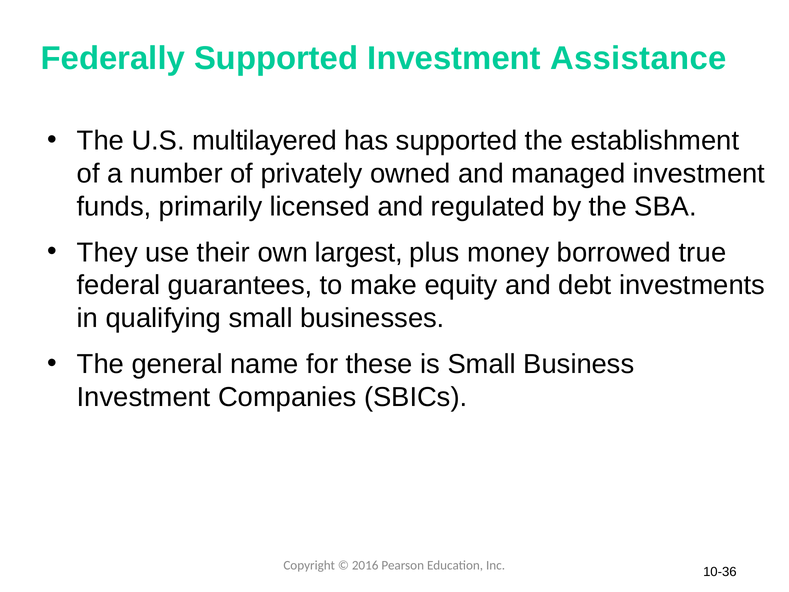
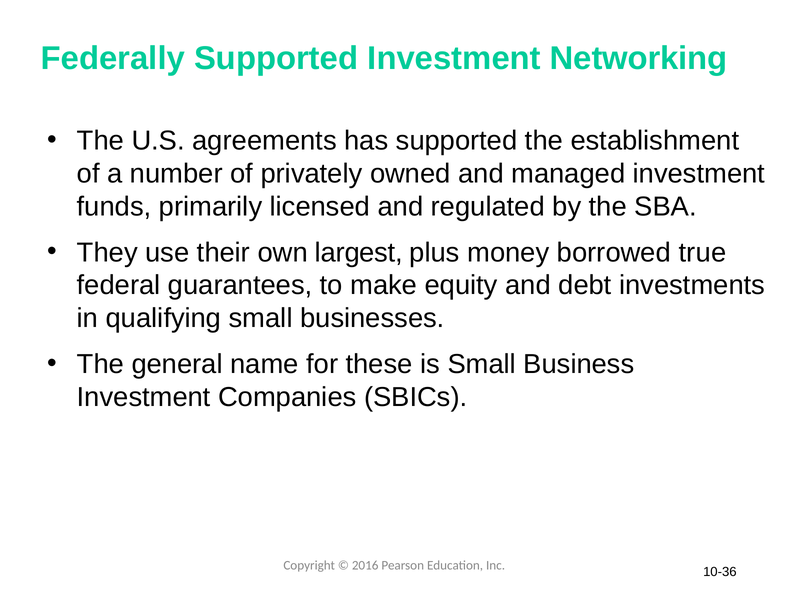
Assistance: Assistance -> Networking (639, 58)
multilayered: multilayered -> agreements (264, 141)
